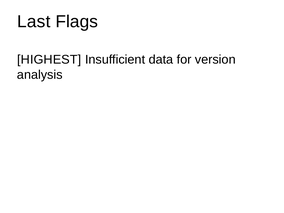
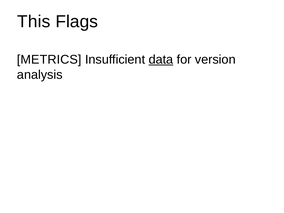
Last: Last -> This (34, 22)
HIGHEST: HIGHEST -> METRICS (49, 60)
data underline: none -> present (161, 60)
